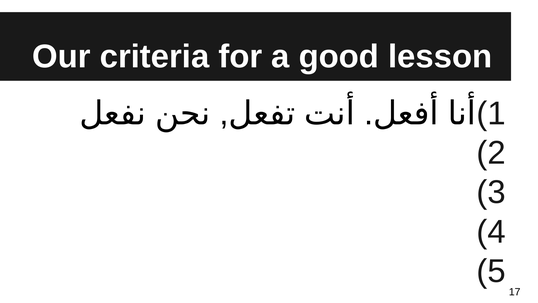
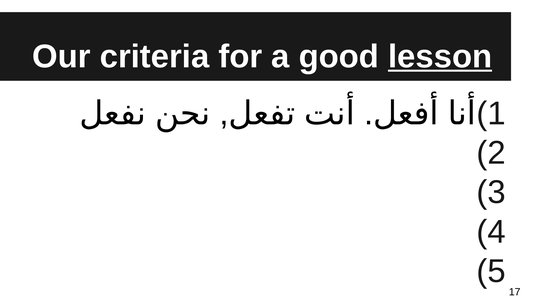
lesson underline: none -> present (440, 56)
